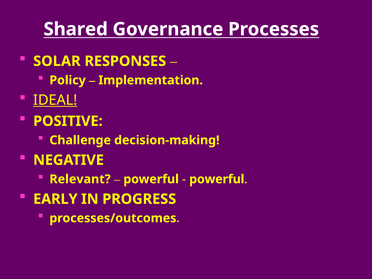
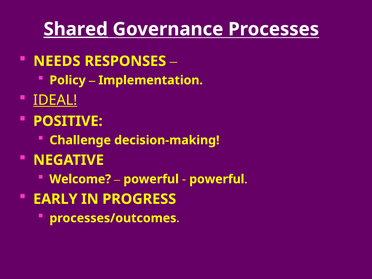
Shared underline: none -> present (76, 29)
SOLAR: SOLAR -> NEEDS (57, 61)
Relevant: Relevant -> Welcome (80, 179)
